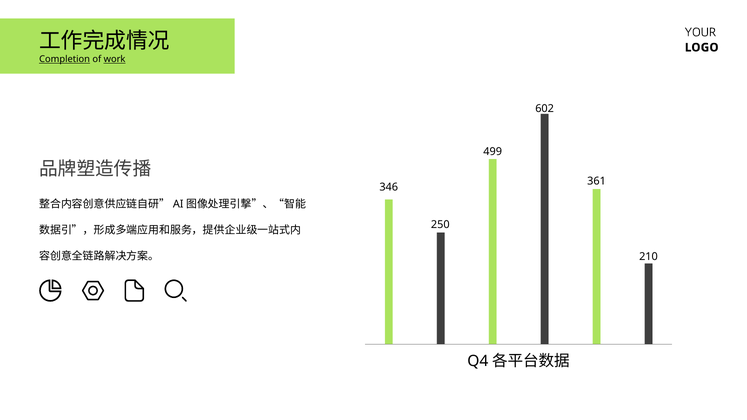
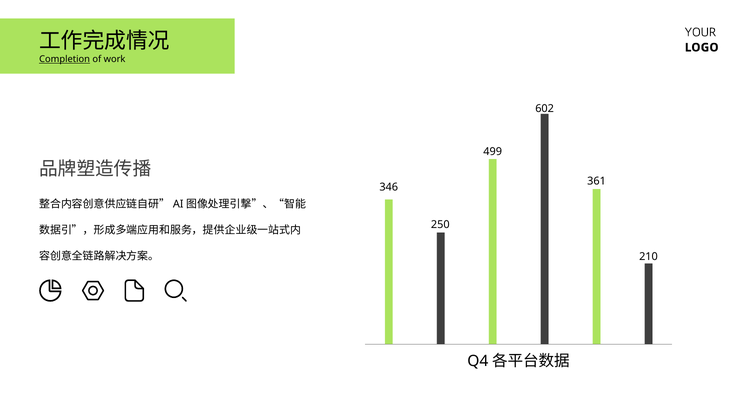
work underline: present -> none (115, 59)
